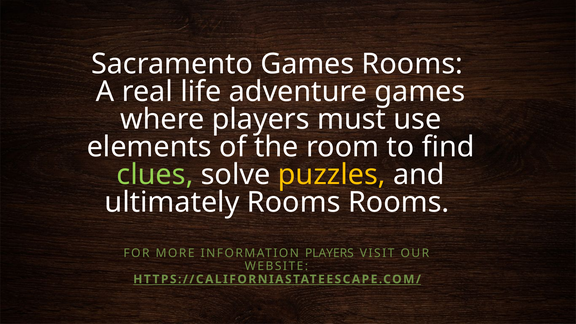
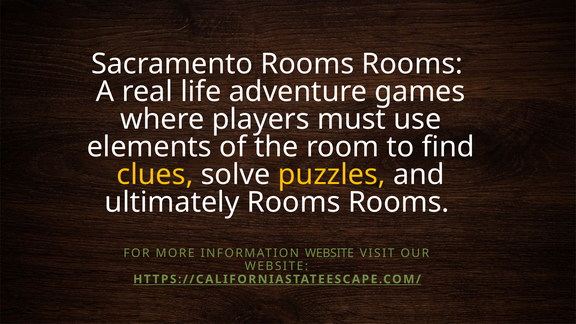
Sacramento Games: Games -> Rooms (307, 64)
clues colour: light green -> yellow (155, 175)
INFORMATION PLAYERS: PLAYERS -> WEBSITE (329, 253)
